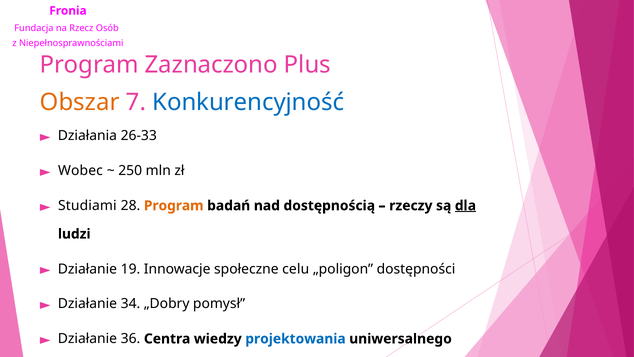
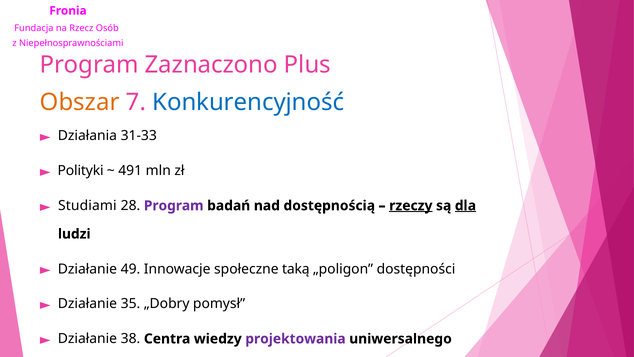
26-33: 26-33 -> 31-33 (139, 136)
Wobec: Wobec -> Polityki (81, 171)
250: 250 -> 491 (130, 171)
Program colour: orange -> purple (174, 205)
rzeczy underline: none -> present (411, 205)
19: 19 -> 49 (130, 269)
celu: celu -> taką (296, 269)
34: 34 -> 35 (130, 304)
36: 36 -> 38 (130, 338)
projektowania colour: blue -> purple (295, 338)
